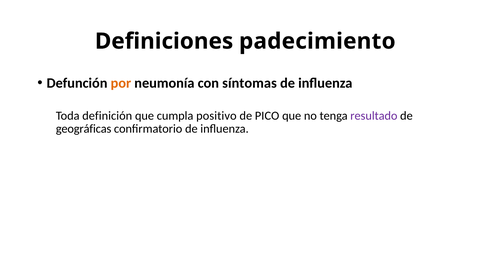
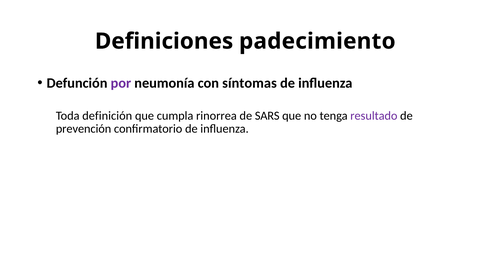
por colour: orange -> purple (121, 83)
positivo: positivo -> rinorrea (216, 116)
PICO: PICO -> SARS (267, 116)
geográficas: geográficas -> prevención (84, 129)
